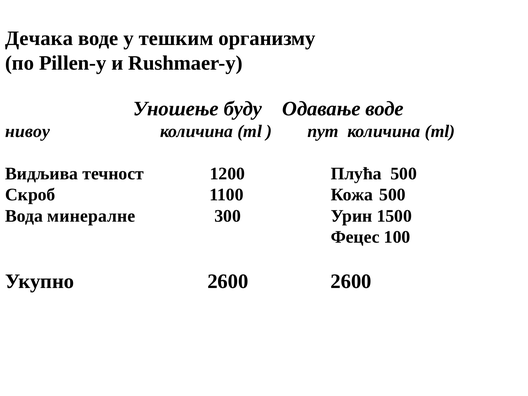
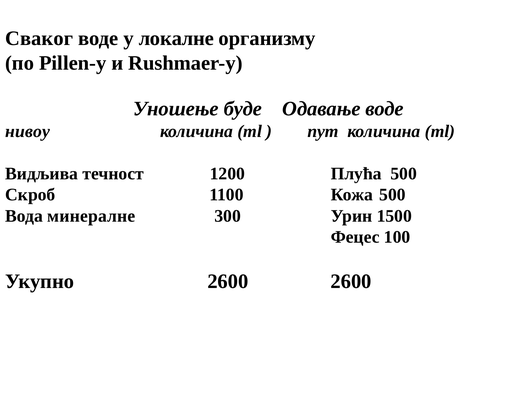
Дечака: Дечака -> Сваког (39, 38)
тешким: тешким -> локалне (176, 38)
буду: буду -> буде (243, 109)
